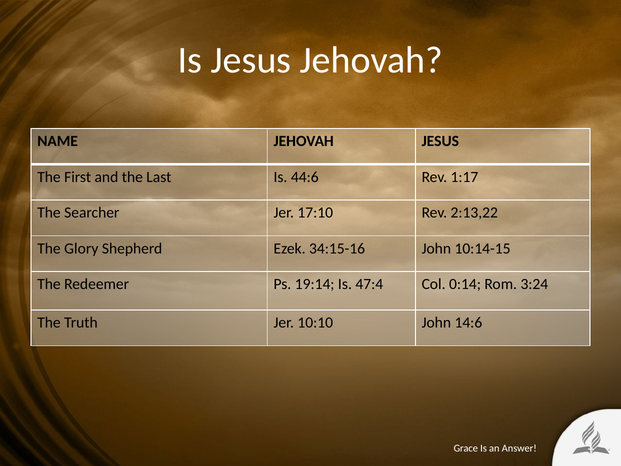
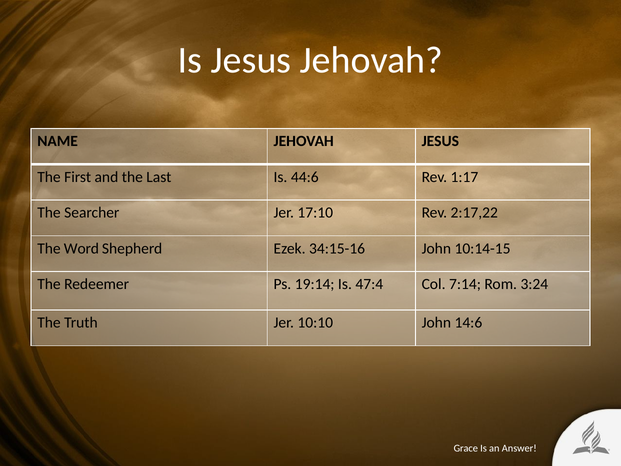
2:13,22: 2:13,22 -> 2:17,22 (474, 213)
Glory: Glory -> Word (81, 248)
0:14: 0:14 -> 7:14 (465, 284)
